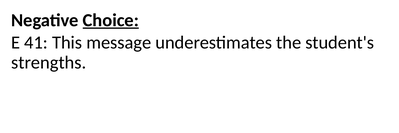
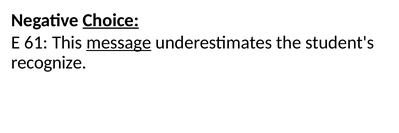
41: 41 -> 61 (36, 43)
message underline: none -> present (119, 43)
strengths: strengths -> recognize (49, 63)
